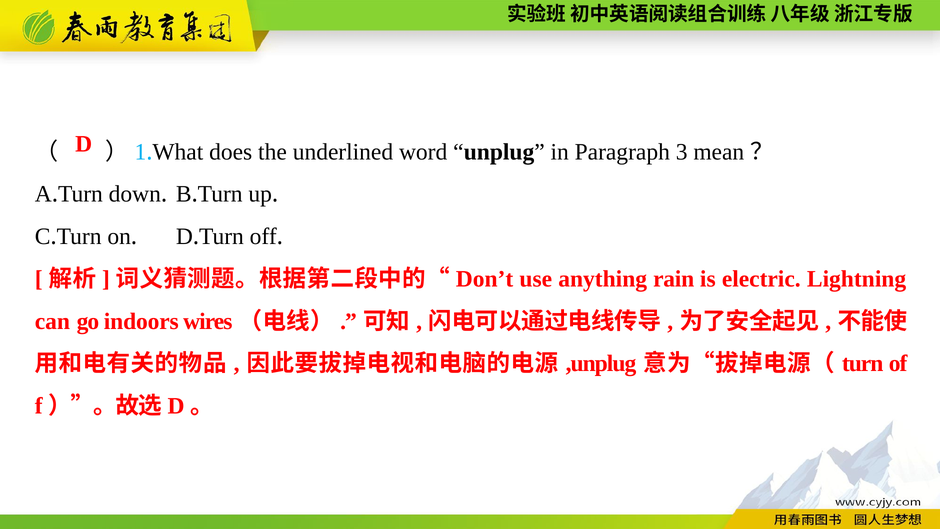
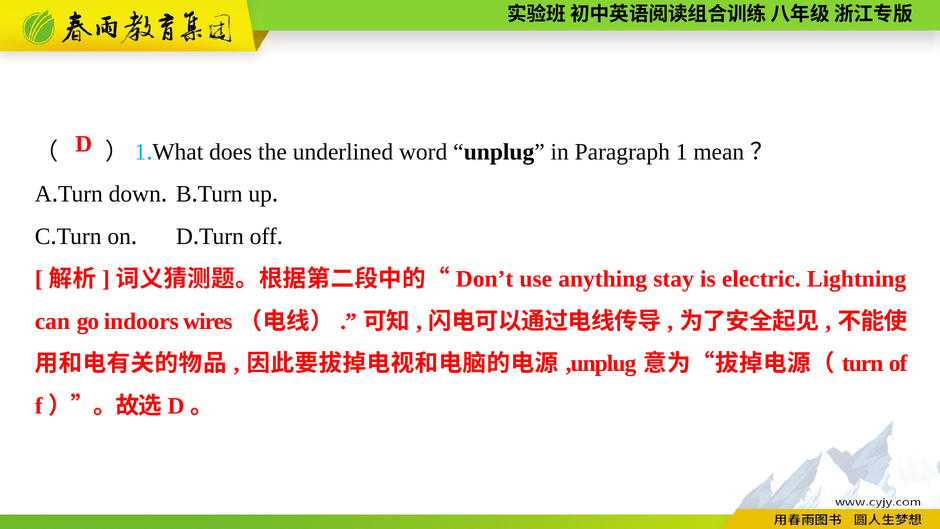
3: 3 -> 1 (682, 152)
rain: rain -> stay (674, 279)
